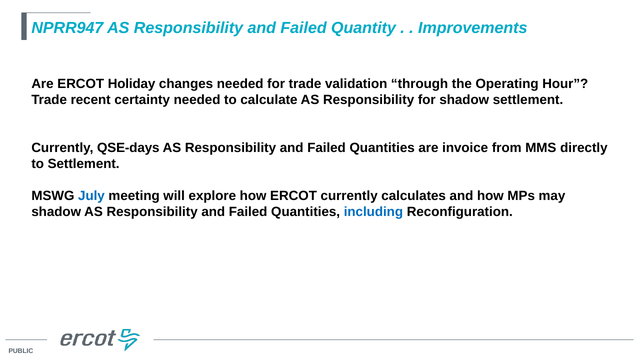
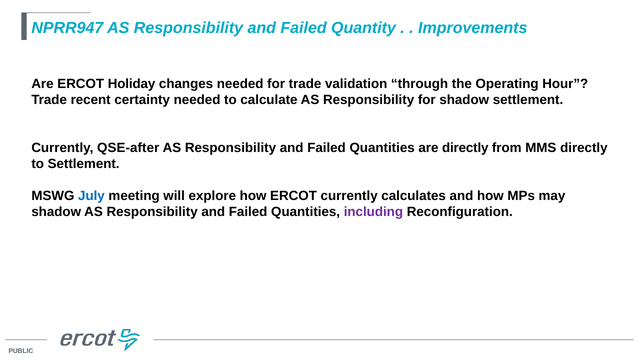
QSE-days: QSE-days -> QSE-after (128, 148)
are invoice: invoice -> directly (465, 148)
including colour: blue -> purple (373, 212)
